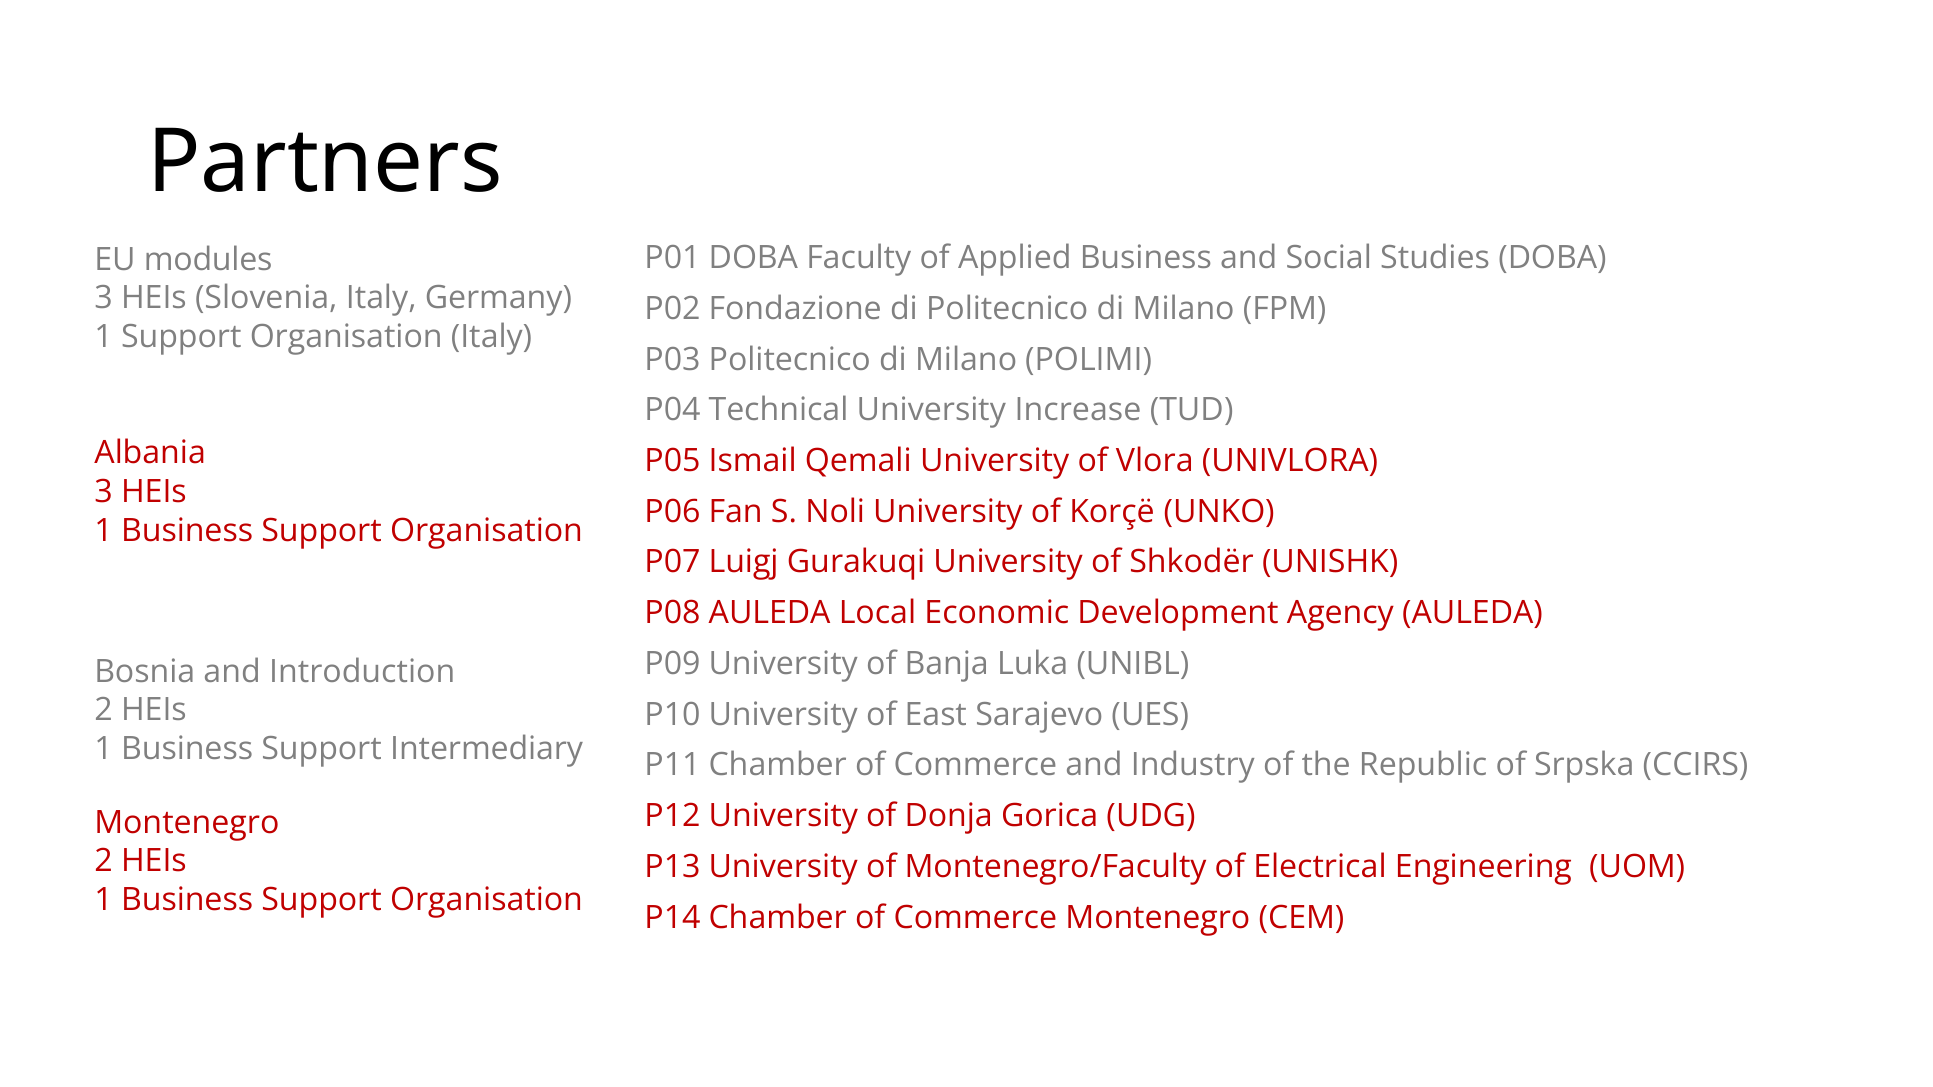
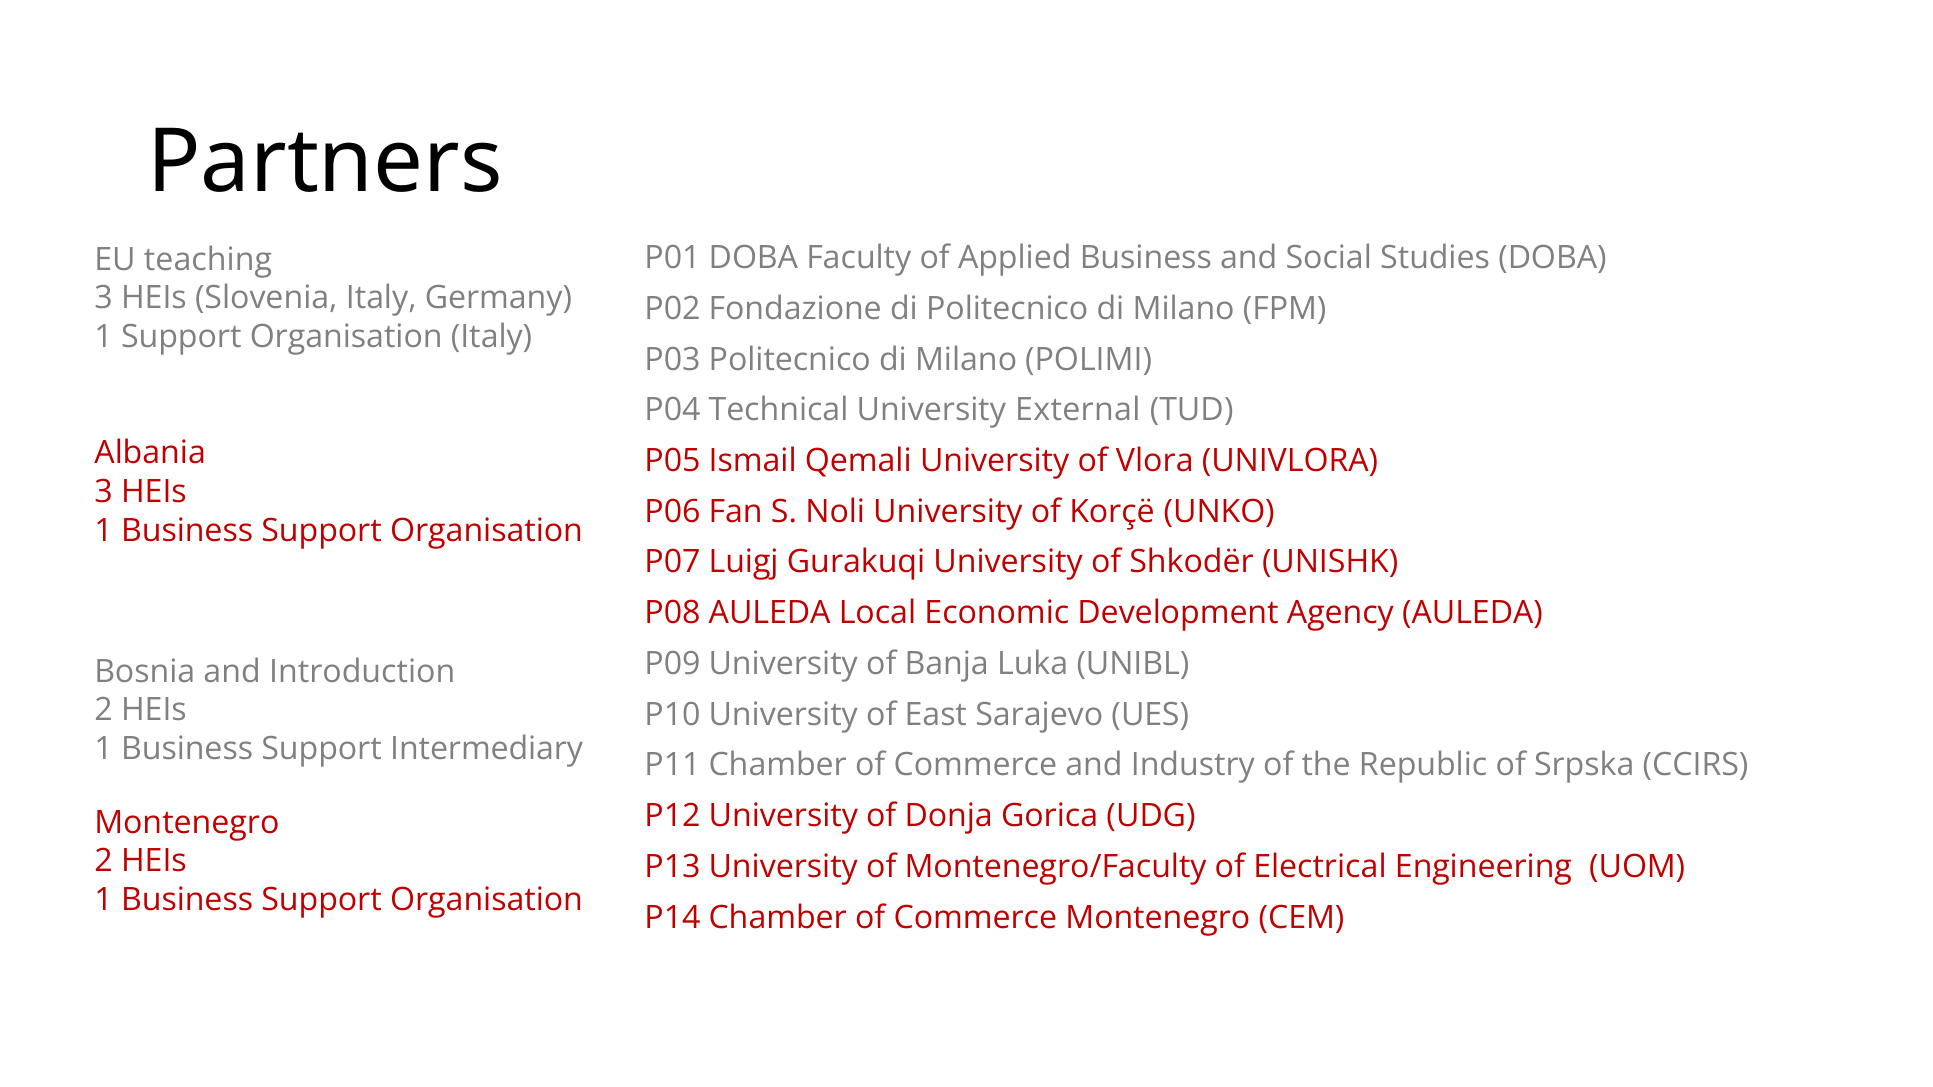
modules: modules -> teaching (208, 260)
Increase: Increase -> External (1078, 410)
